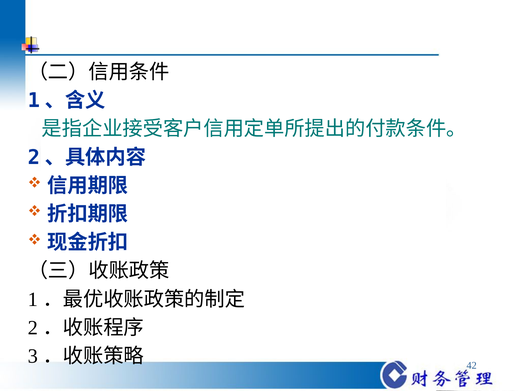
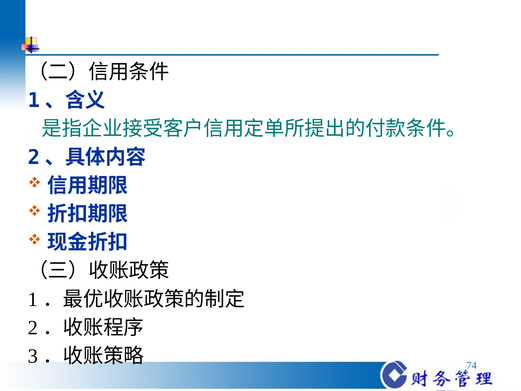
42: 42 -> 74 (472, 365)
